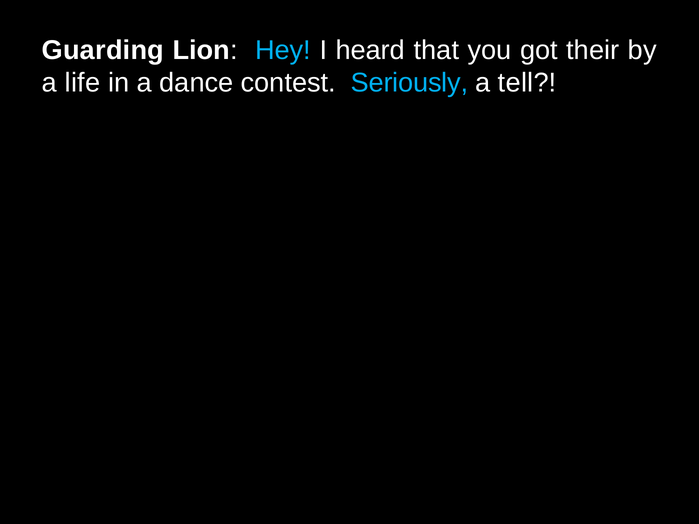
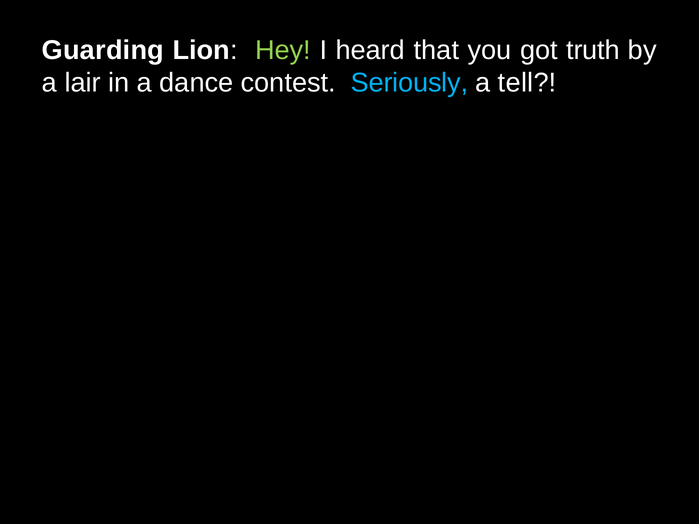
Hey colour: light blue -> light green (283, 50)
their: their -> truth (593, 50)
life: life -> lair (83, 83)
